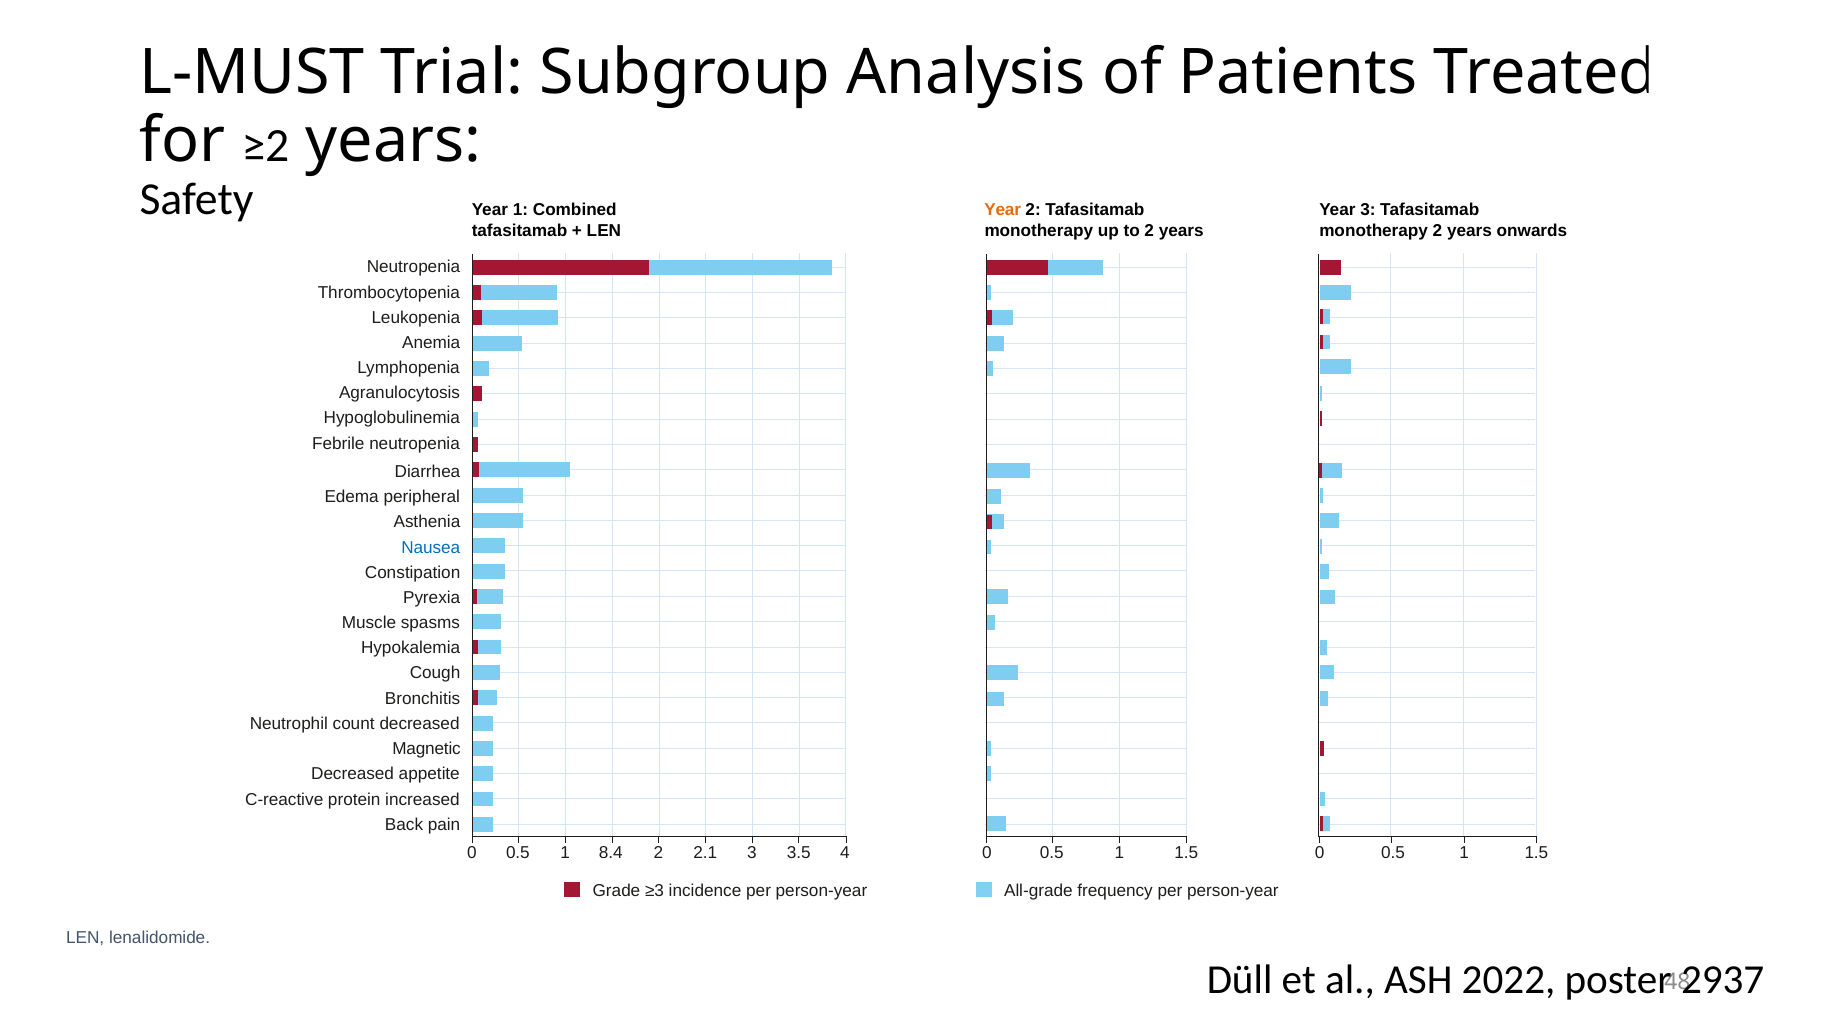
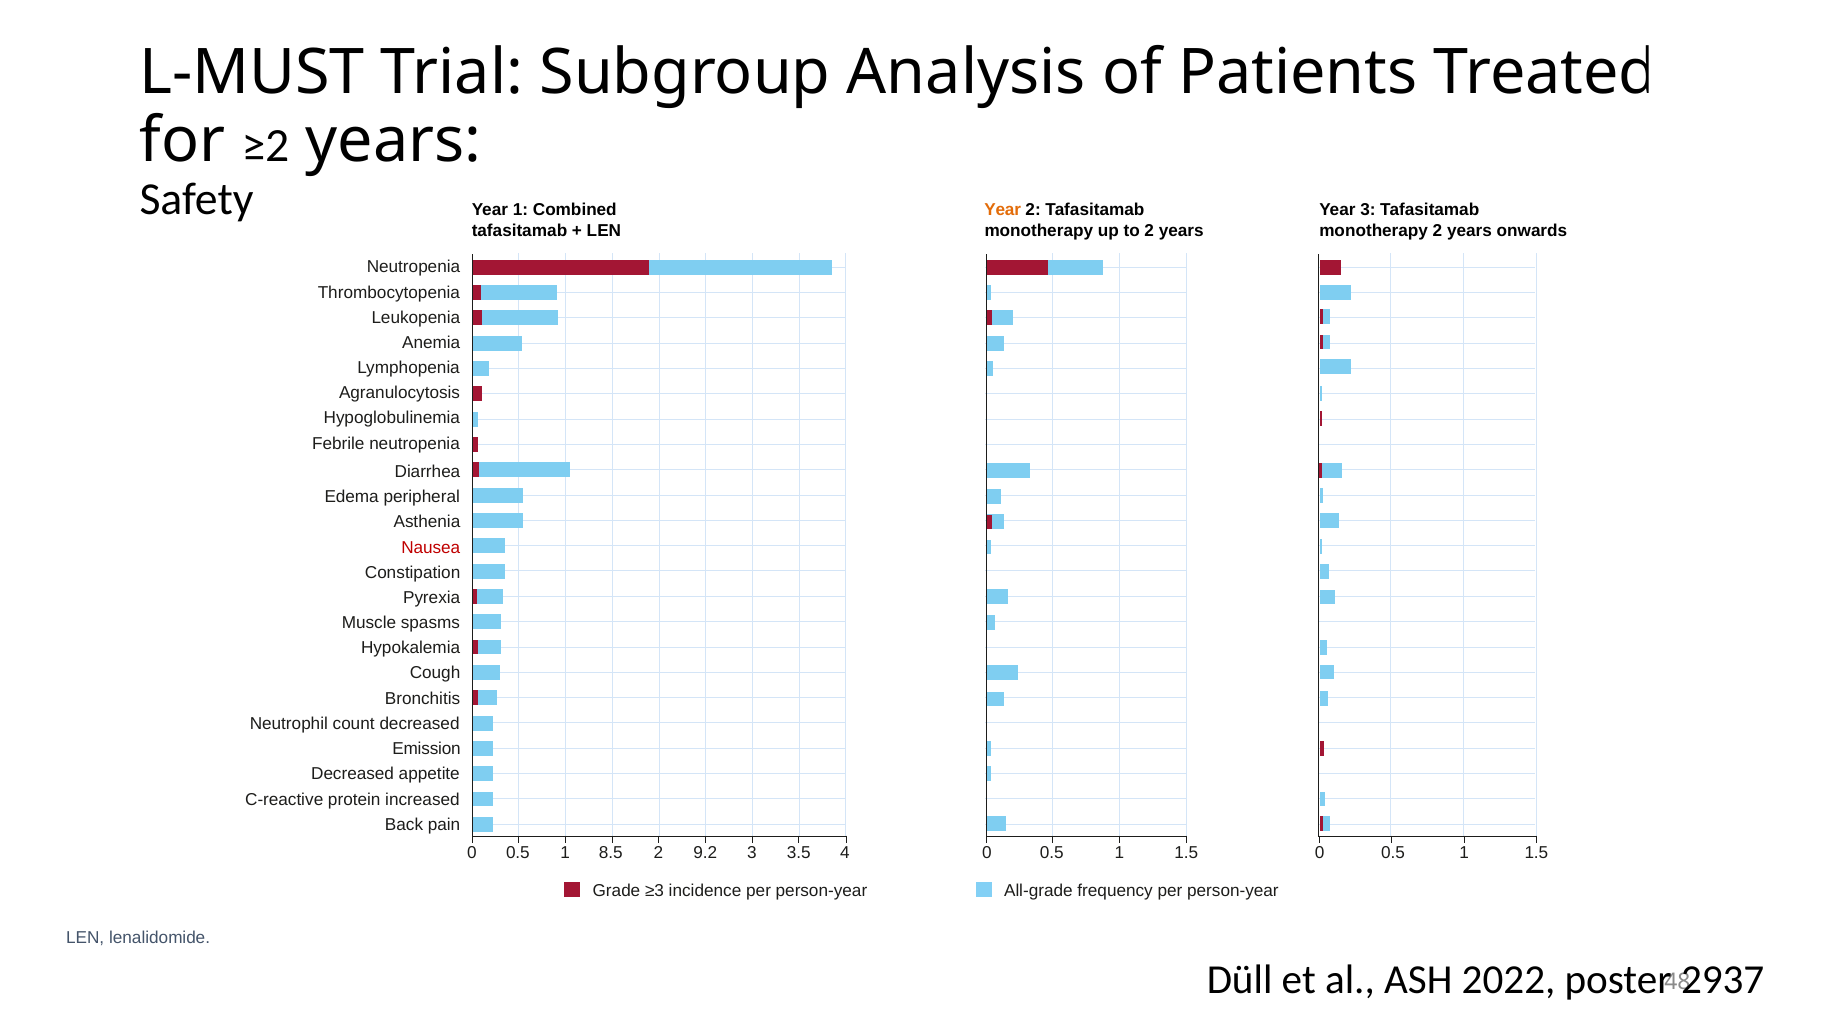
Nausea colour: blue -> red (431, 547)
Magnetic: Magnetic -> Emission (427, 748)
8.4: 8.4 -> 8.5 (611, 853)
2.1: 2.1 -> 9.2 (705, 853)
